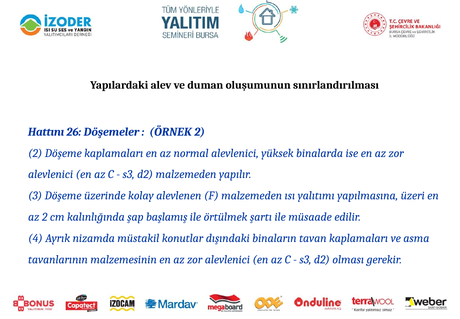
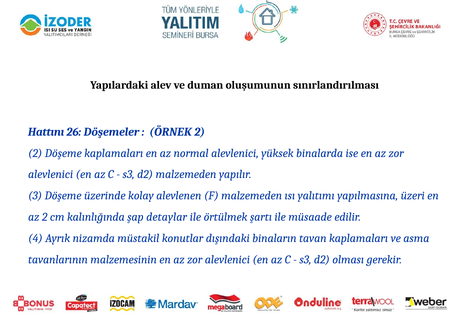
başlamış: başlamış -> detaylar (167, 217)
